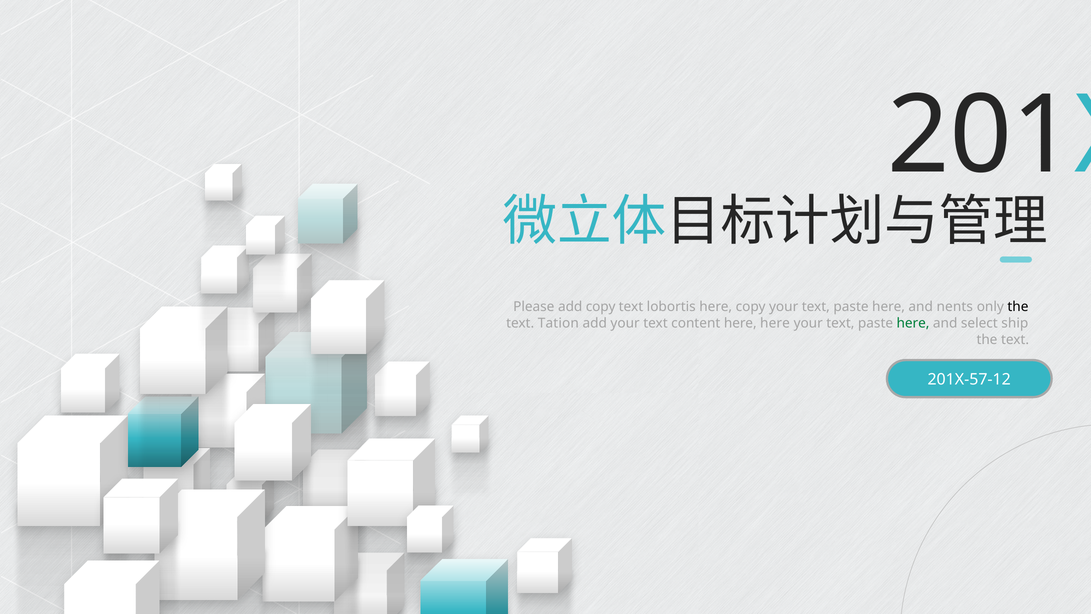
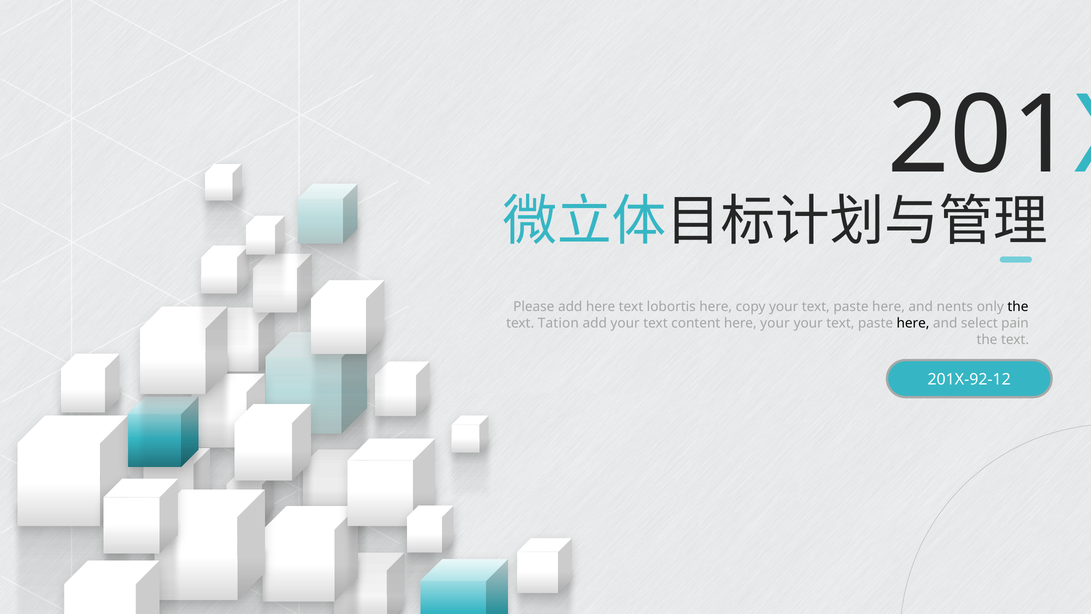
add copy: copy -> here (601, 307)
here here: here -> your (775, 323)
here colour: green -> black (913, 323)
ship: ship -> pain (1015, 323)
201X-57-12: 201X-57-12 -> 201X-92-12 (969, 379)
